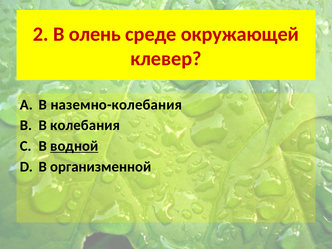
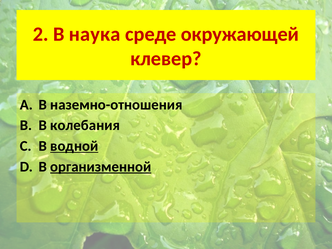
олень: олень -> наука (95, 34)
наземно-колебания: наземно-колебания -> наземно-отношения (116, 105)
организменной underline: none -> present (101, 167)
